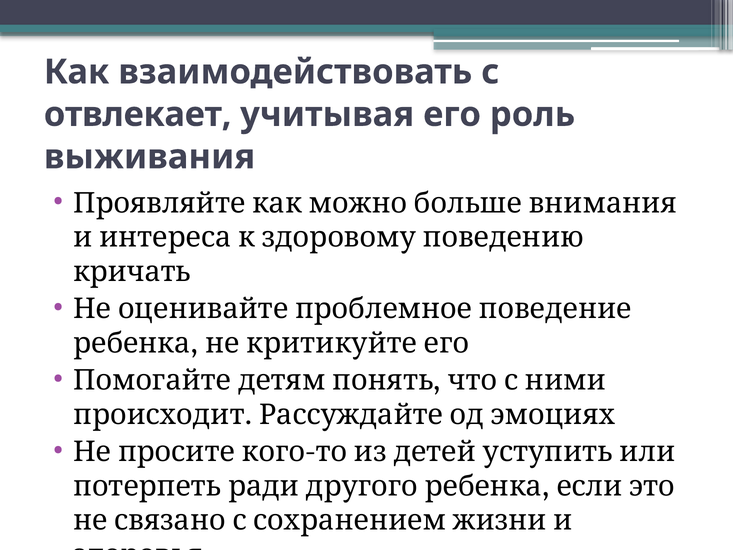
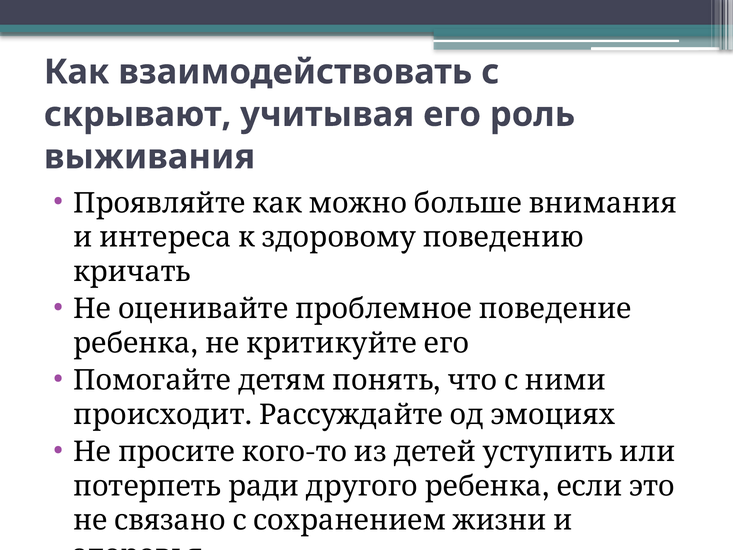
отвлекает: отвлекает -> скрывают (138, 114)
